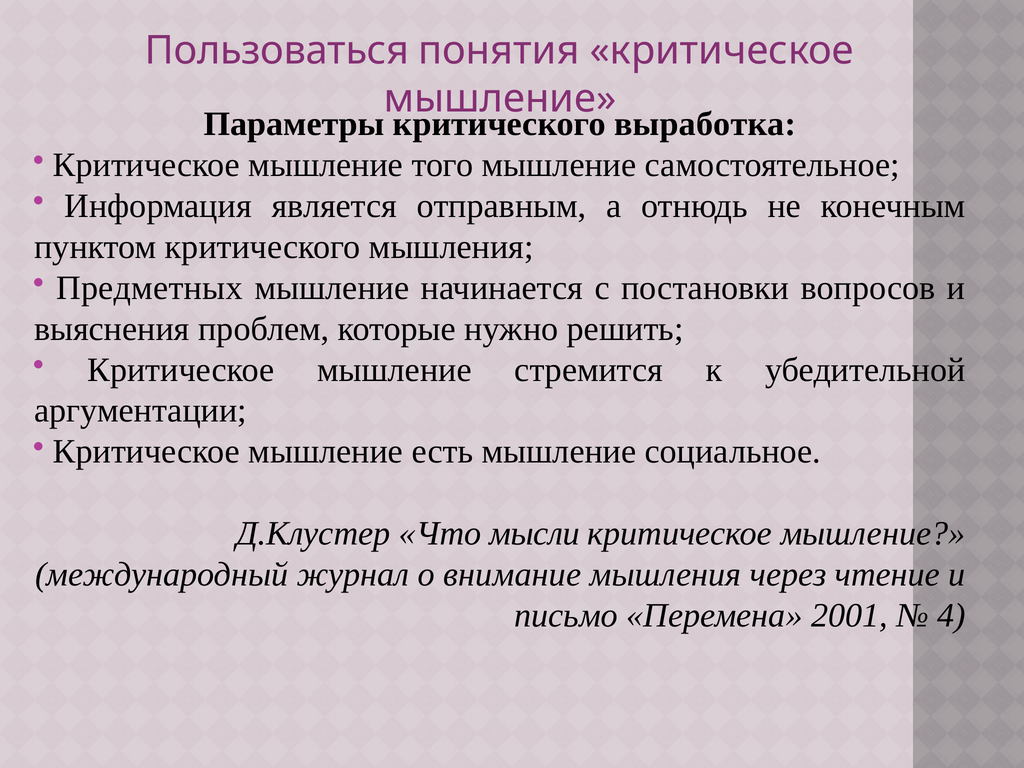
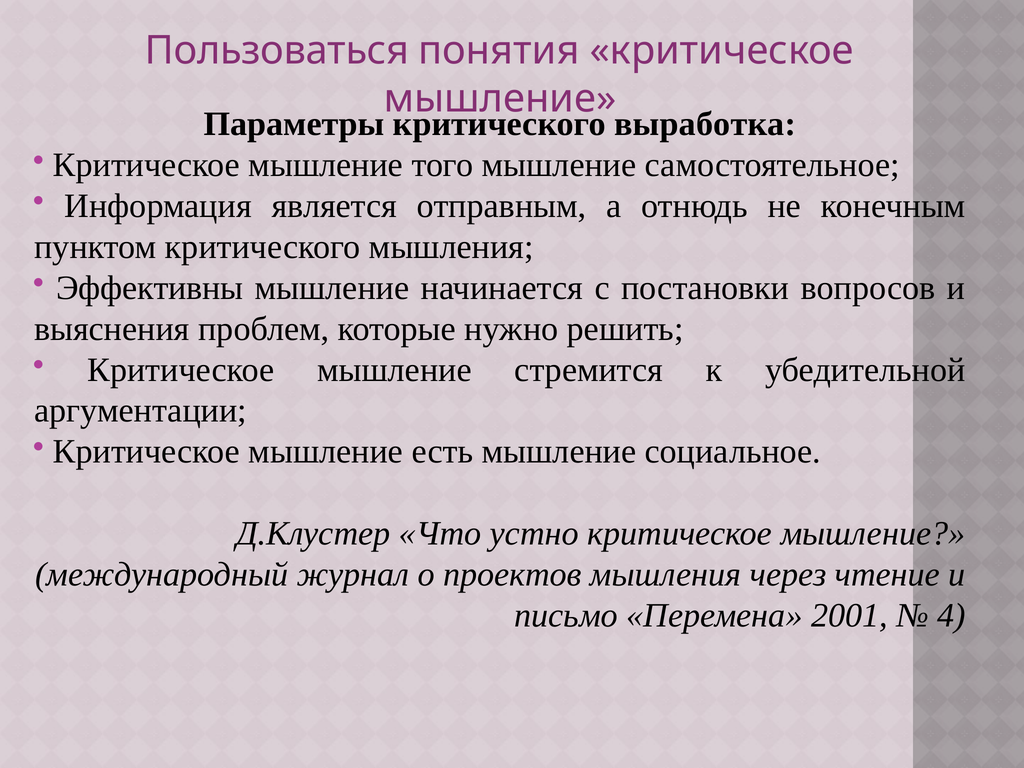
Предметных: Предметных -> Эффективны (150, 288)
мысли: мысли -> устно (534, 534)
внимание: внимание -> проектов (512, 575)
